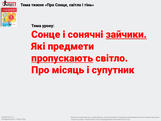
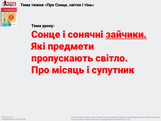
пропускають underline: present -> none (62, 58)
